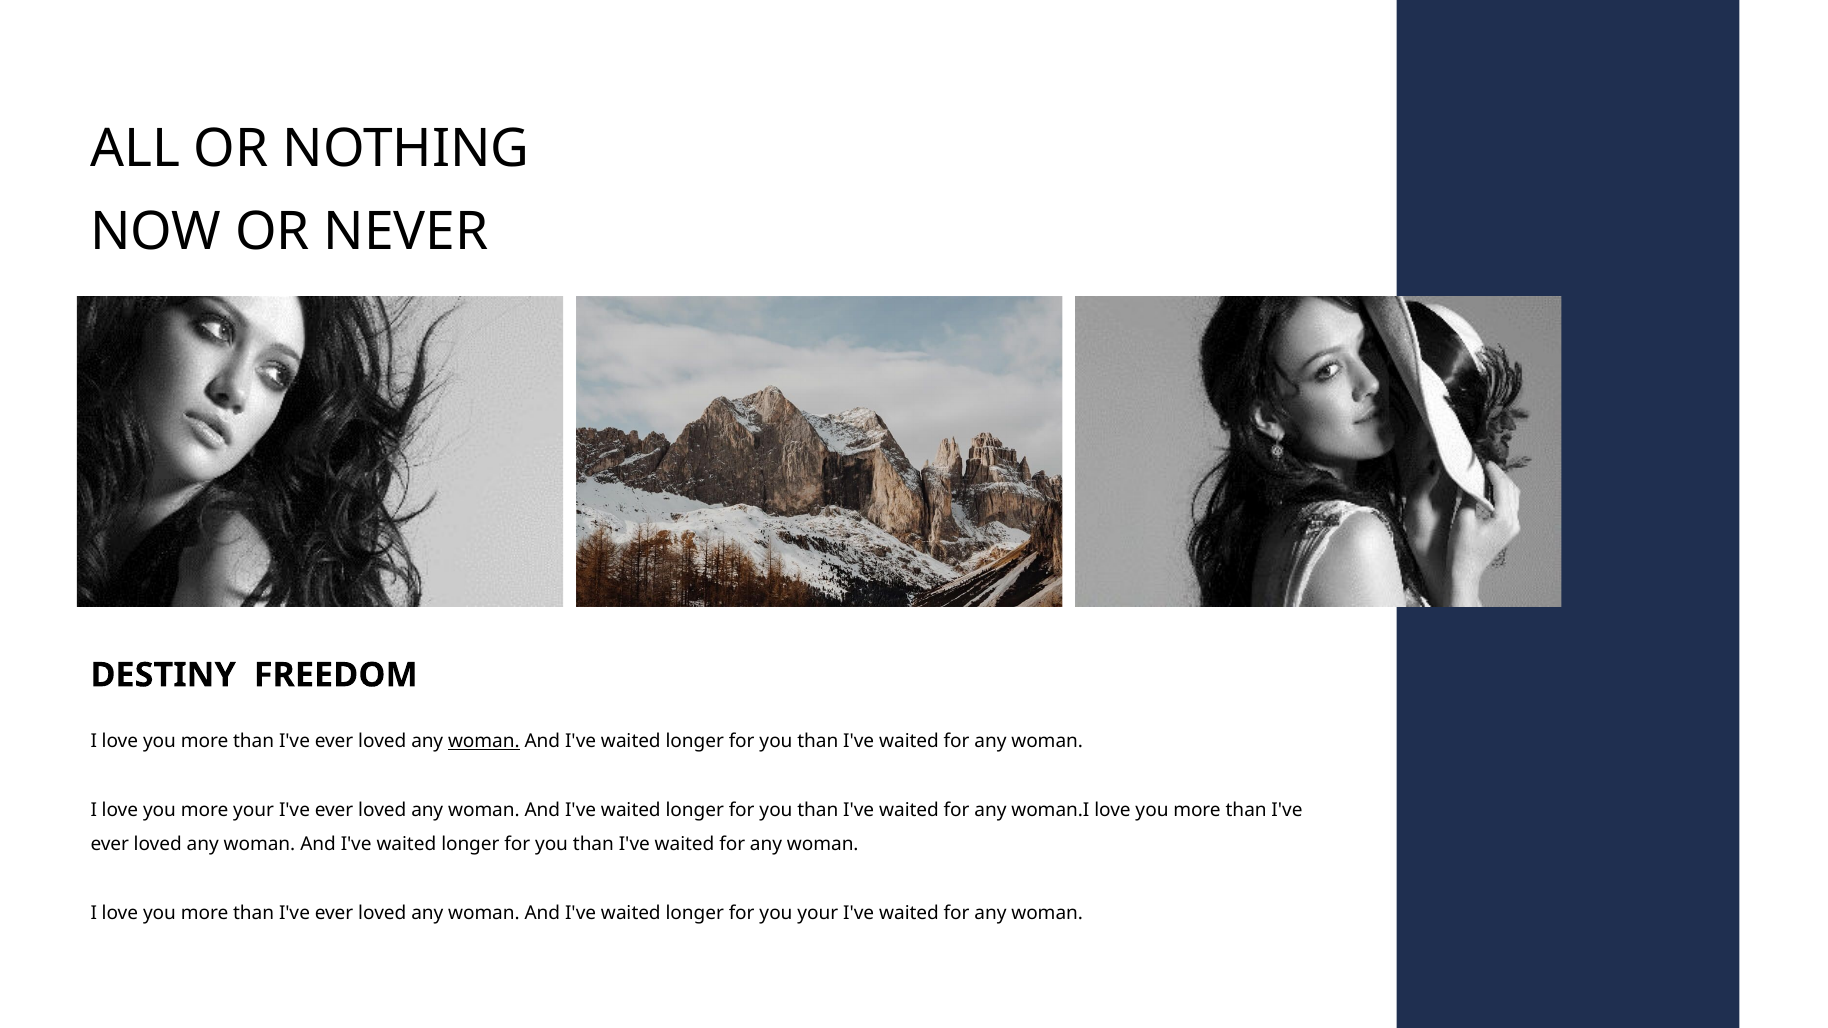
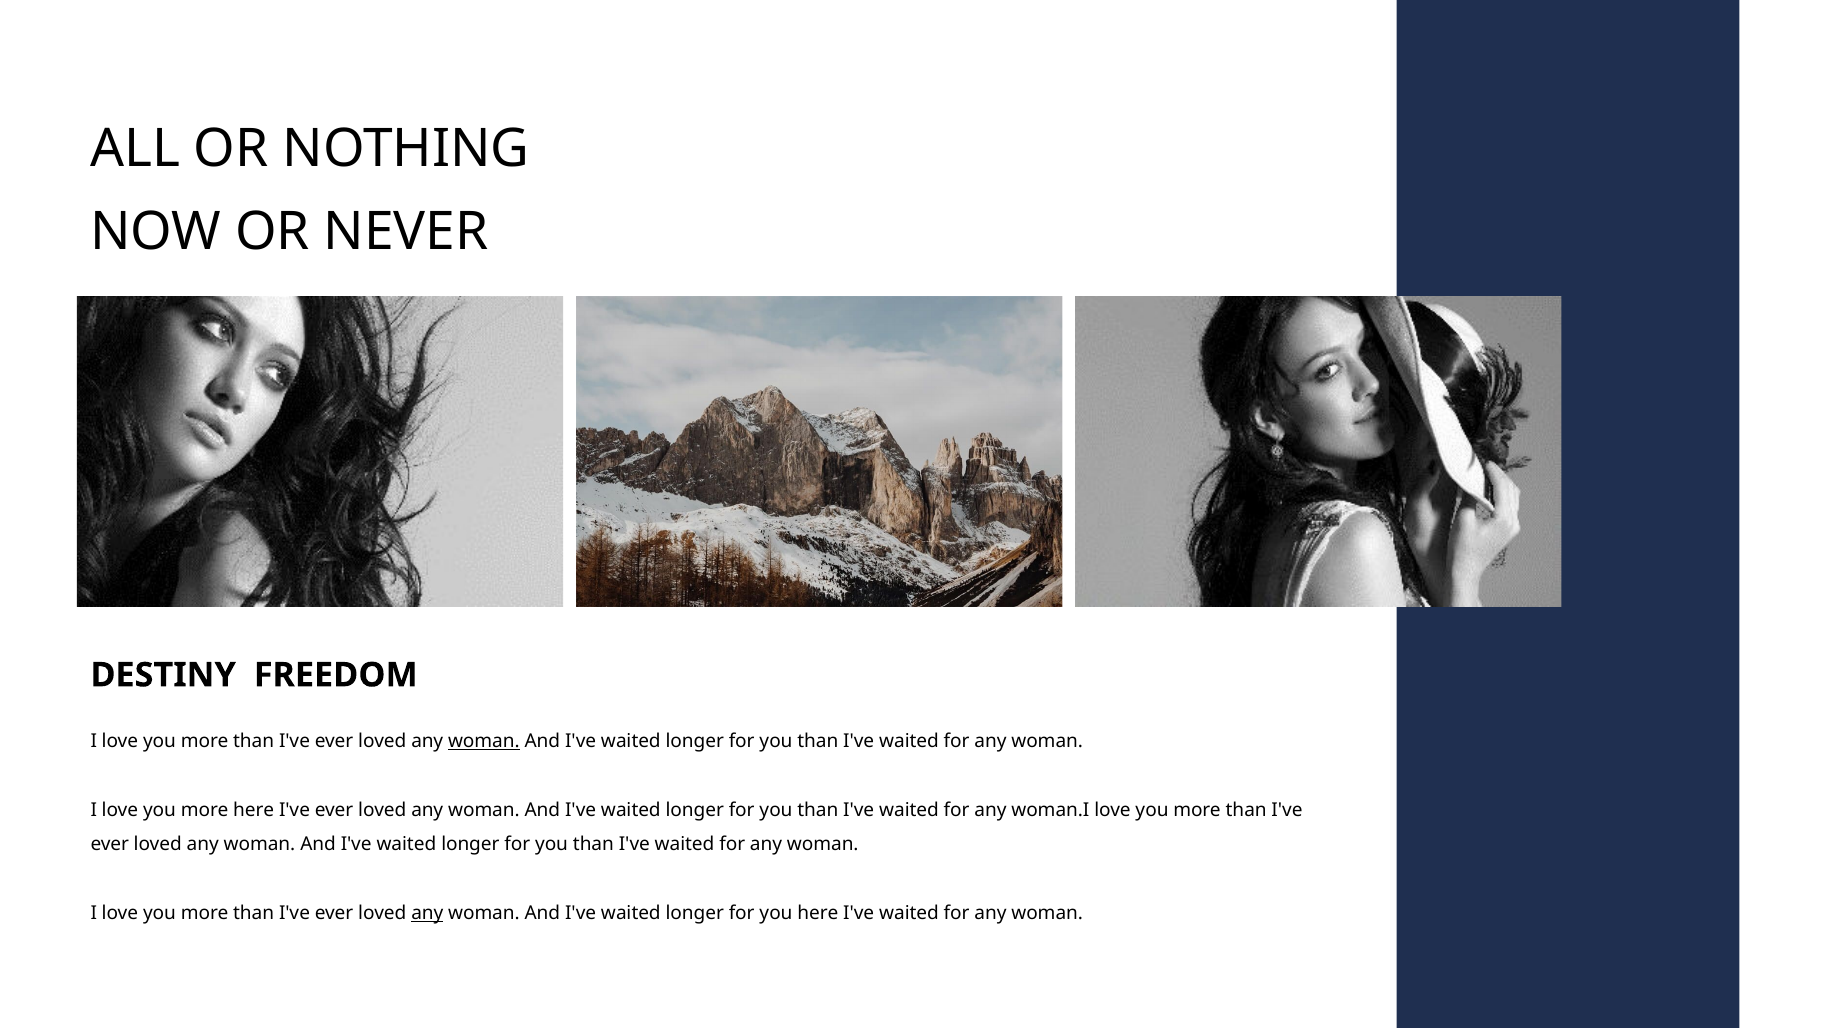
more your: your -> here (254, 810)
any underline: none -> present (427, 913)
you your: your -> here (818, 913)
